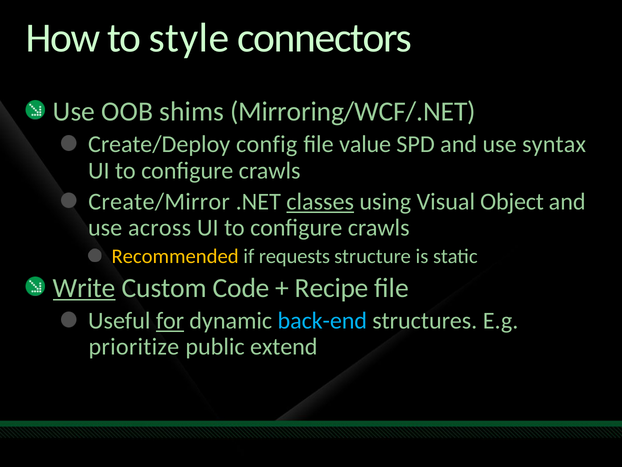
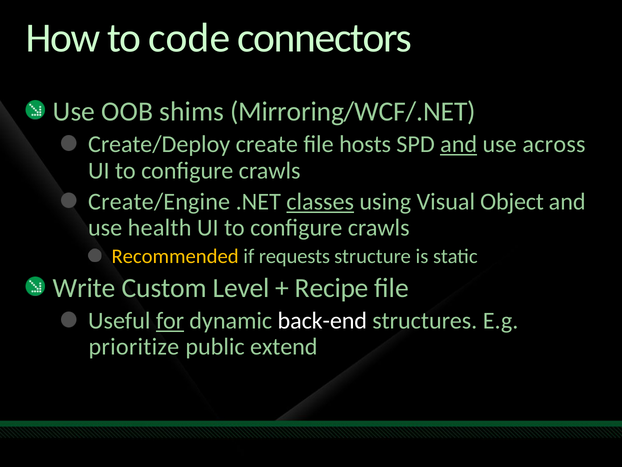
style: style -> code (189, 38)
config: config -> create (267, 144)
value: value -> hosts (365, 144)
and underline: none -> present (459, 144)
syntax: syntax -> across (554, 144)
Create/Mirror: Create/Mirror -> Create/Engine (159, 201)
across: across -> health (160, 228)
Write underline: present -> none (84, 288)
Code: Code -> Level (241, 288)
back-end colour: light blue -> white (322, 320)
